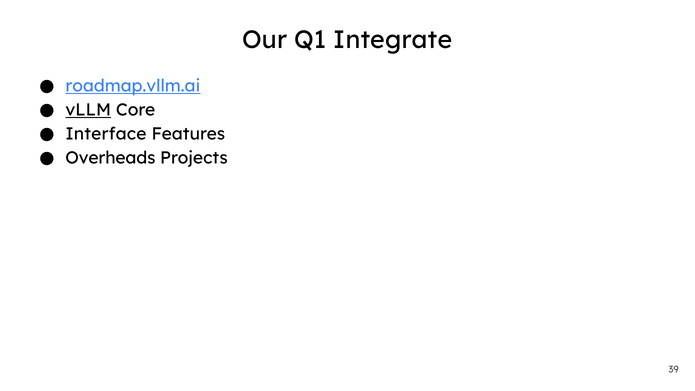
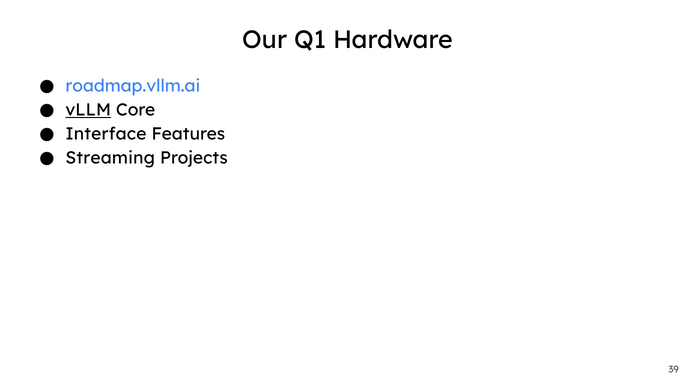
Integrate: Integrate -> Hardware (393, 40)
roadmap.vllm.ai underline: present -> none (133, 86)
Overheads: Overheads -> Streaming (110, 158)
